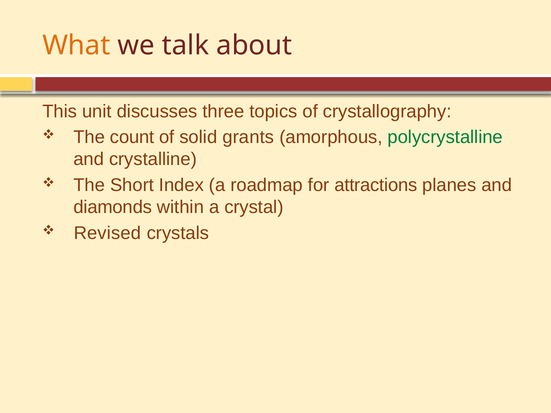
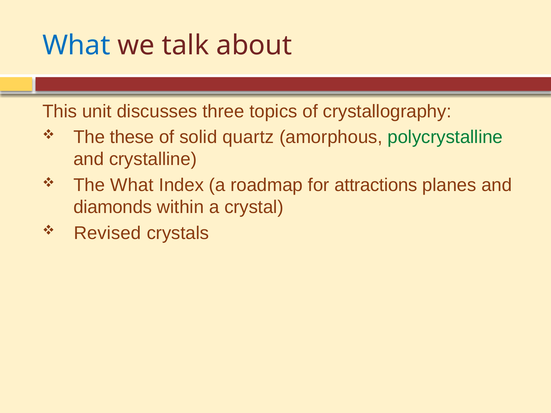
What colour: orange -> blue (76, 46)
count: count -> these (132, 137)
grants: grants -> quartz (248, 137)
The Short: Short -> What (132, 185)
